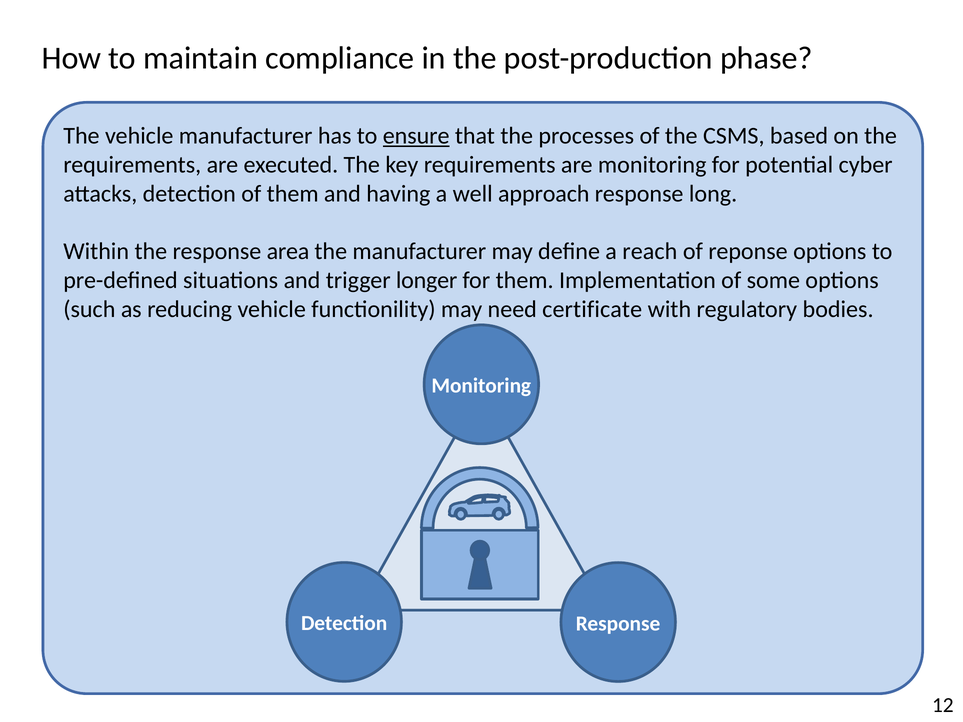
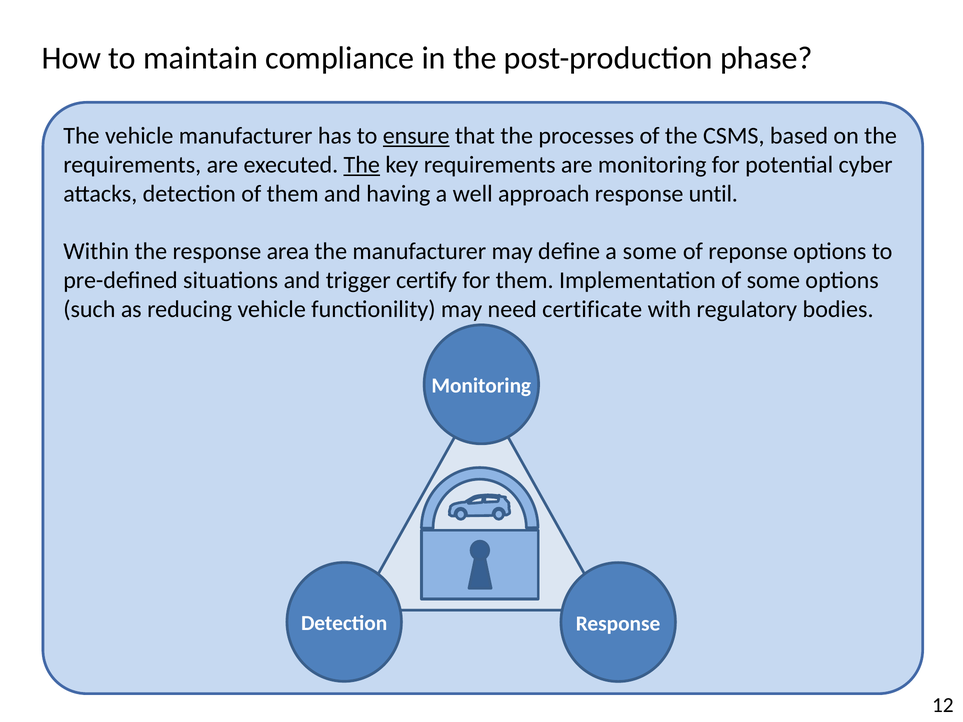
The underline: none -> present (362, 165)
long: long -> until (713, 194)
a reach: reach -> some (650, 252)
longer: longer -> certify (427, 281)
